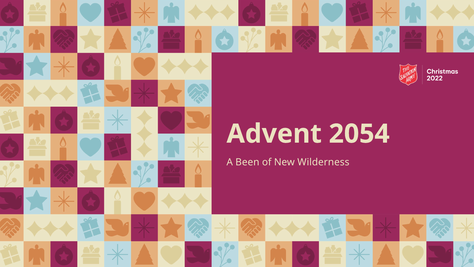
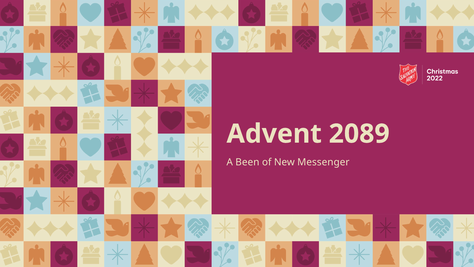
2054: 2054 -> 2089 (359, 134)
Wilderness: Wilderness -> Messenger (323, 162)
